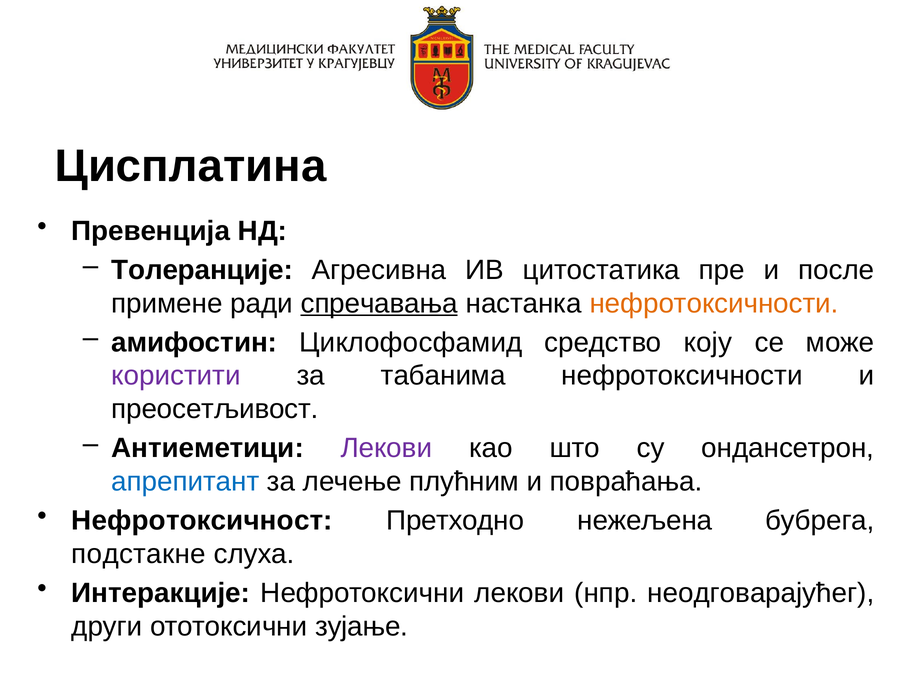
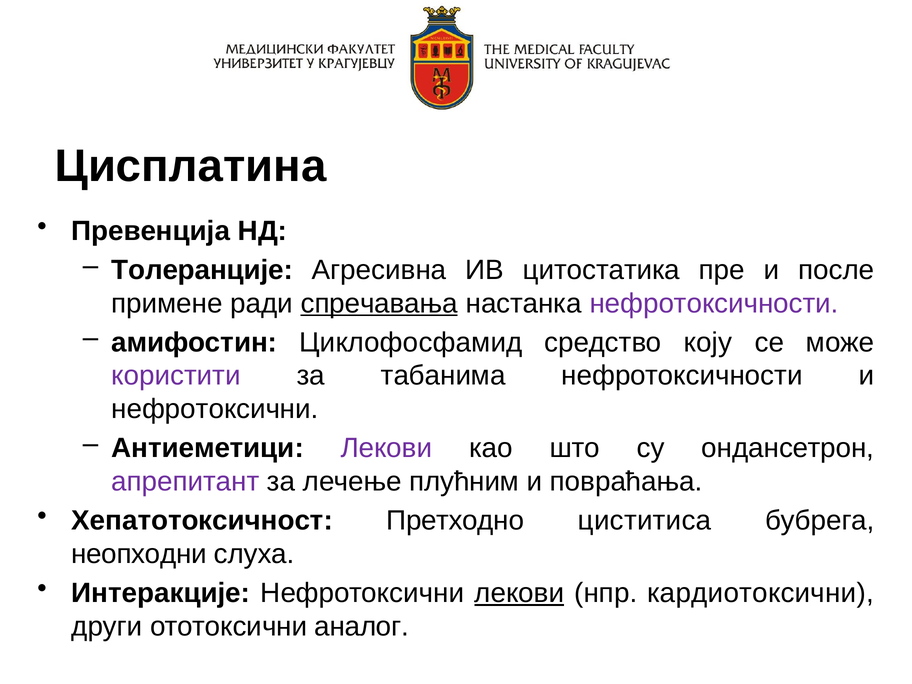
нефротоксичности colour: orange -> purple (714, 303)
преосетљивост: преосетљивост -> нефротоксични (215, 409)
апрепитант colour: blue -> purple (185, 482)
Нефротоксичност: Нефротоксичност -> Хепатотоксичност (202, 521)
нежељена: нежељена -> циститиса (645, 521)
подстакне: подстакне -> неопходни (139, 554)
лекови underline: none -> present (519, 593)
неодговарајућег: неодговарајућег -> кардиотоксични (761, 593)
зујање: зујање -> аналог (362, 626)
